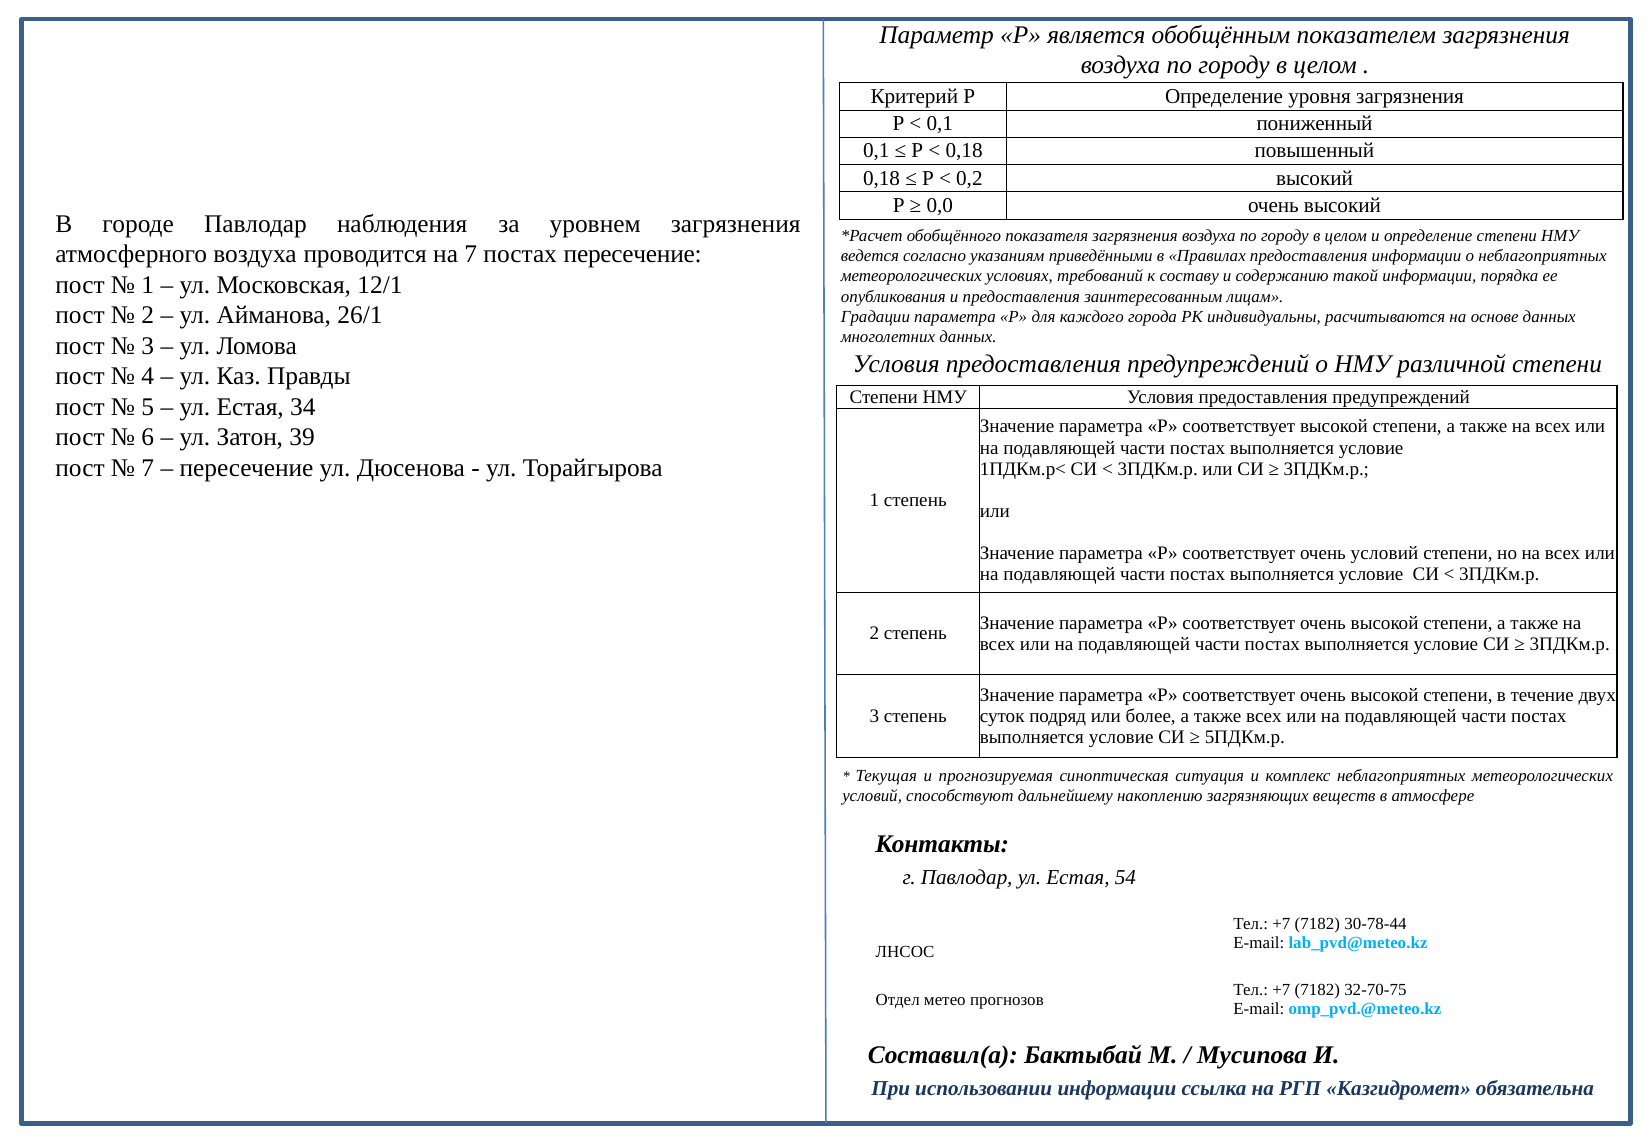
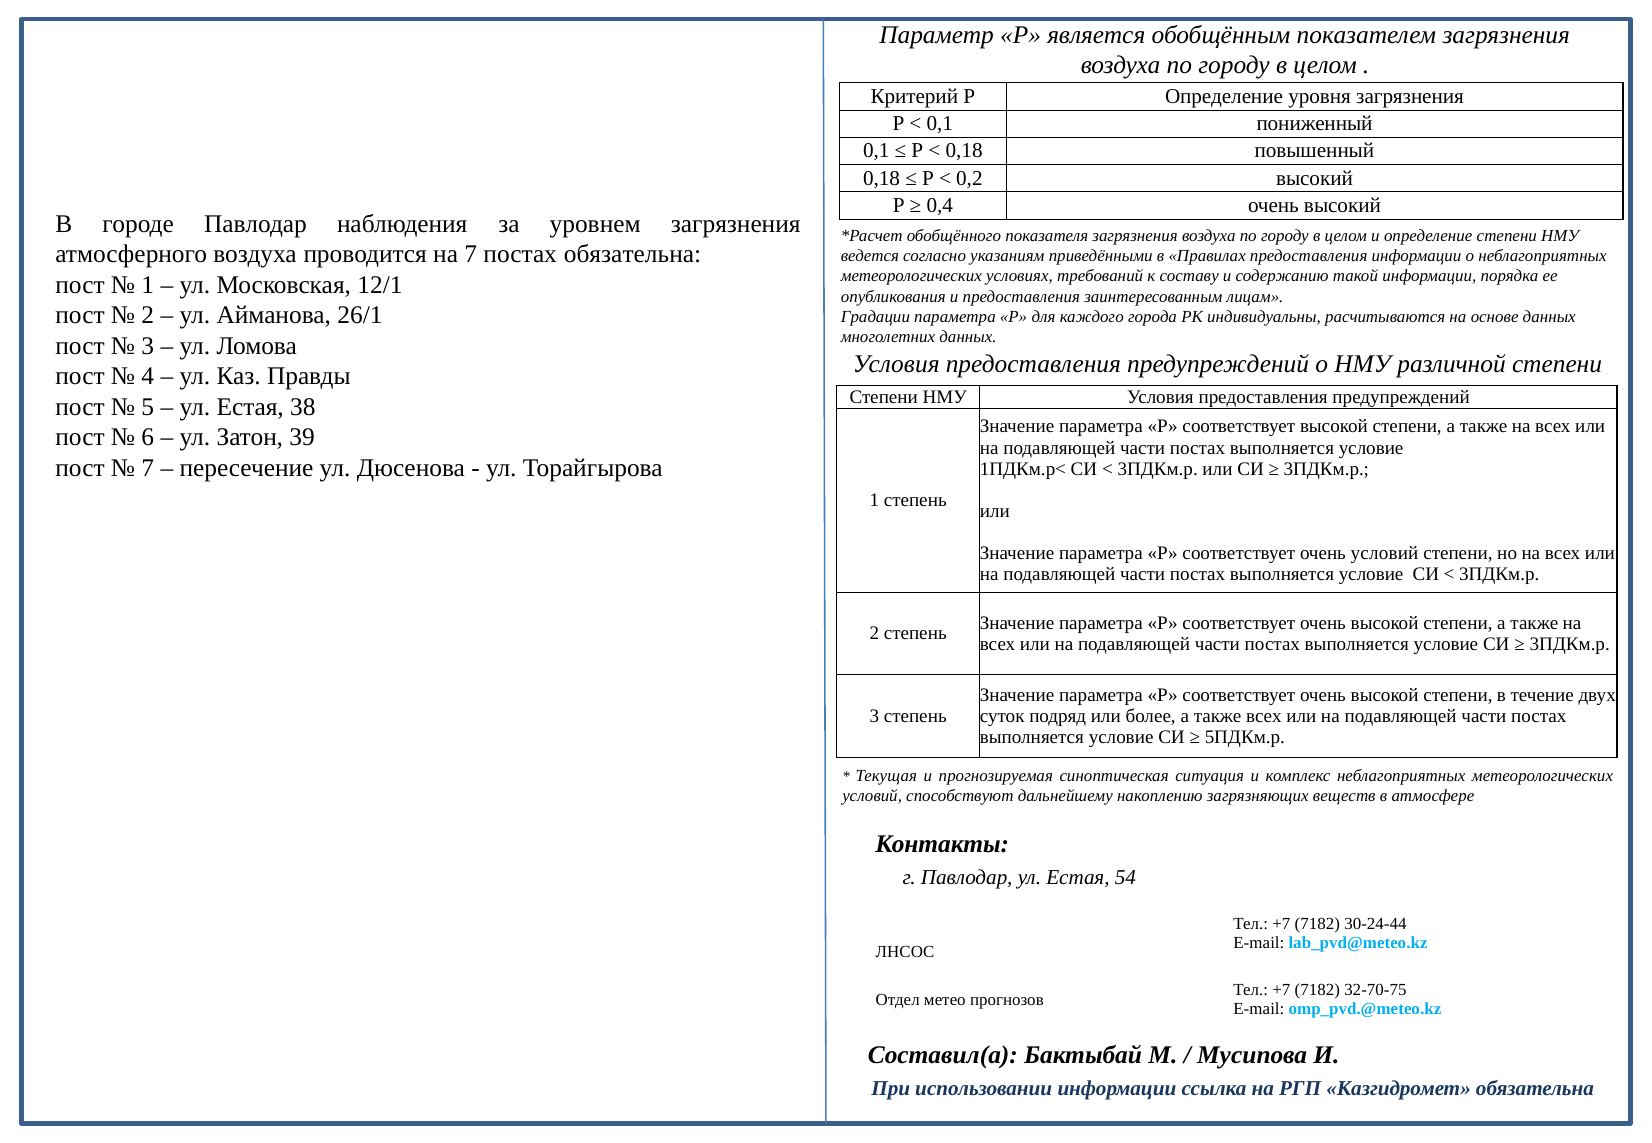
0,0: 0,0 -> 0,4 (940, 205)
постах пересечение: пересечение -> обязательна (633, 255)
34: 34 -> 38 (303, 407)
30-78-44: 30-78-44 -> 30-24-44 (1375, 925)
